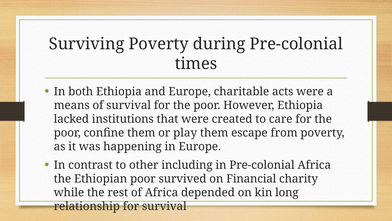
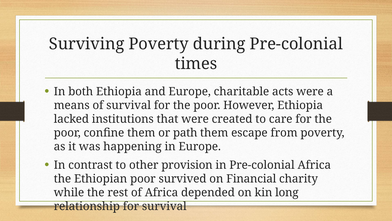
play: play -> path (185, 133)
including: including -> provision (187, 165)
